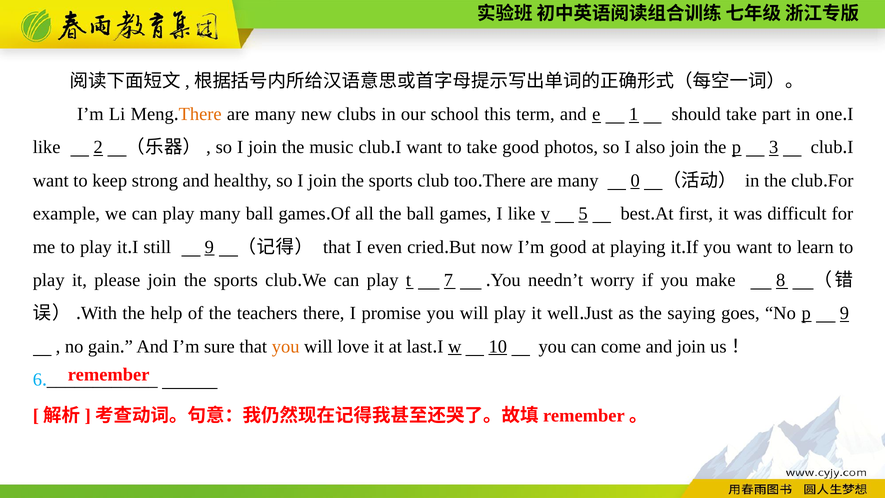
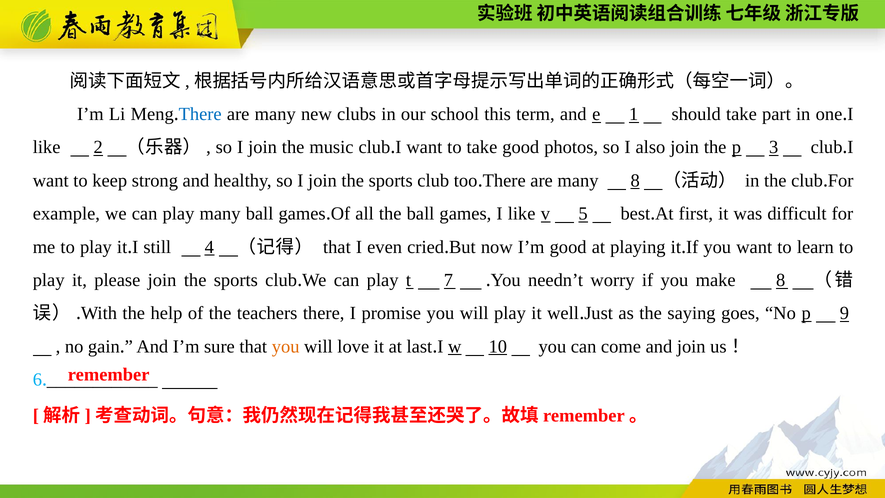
There colour: orange -> blue (200, 114)
many 0: 0 -> 8 (635, 180)
still 9: 9 -> 4 (209, 247)
